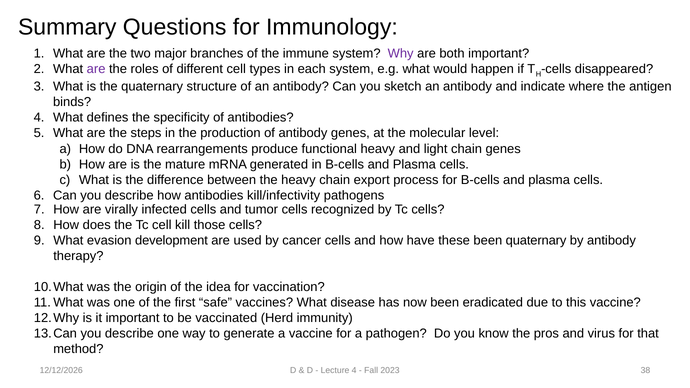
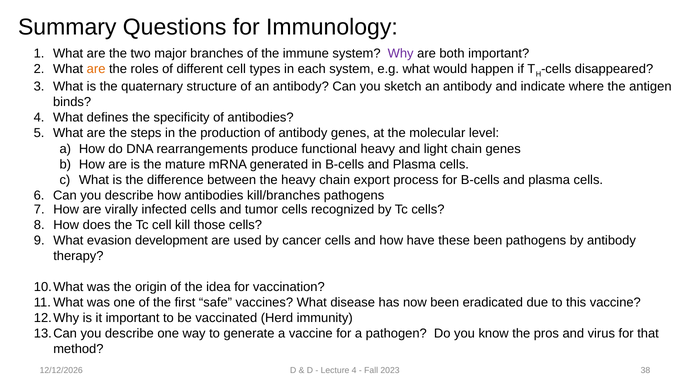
are colour: purple -> orange (96, 69)
kill/infectivity: kill/infectivity -> kill/branches (284, 195)
been quaternary: quaternary -> pathogens (536, 241)
